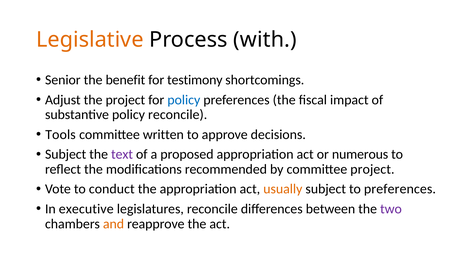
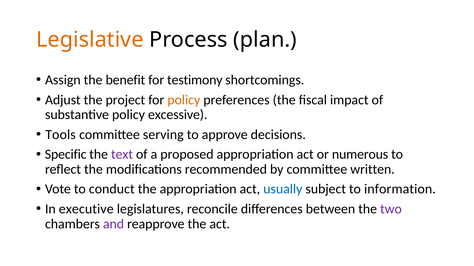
with: with -> plan (265, 40)
Senior: Senior -> Assign (63, 80)
policy colour: blue -> orange (184, 100)
policy reconcile: reconcile -> excessive (178, 115)
written: written -> serving (163, 135)
Subject: Subject -> Specific (66, 155)
committee project: project -> written (373, 170)
usually colour: orange -> blue (283, 190)
to preferences: preferences -> information (400, 190)
and colour: orange -> purple (113, 224)
